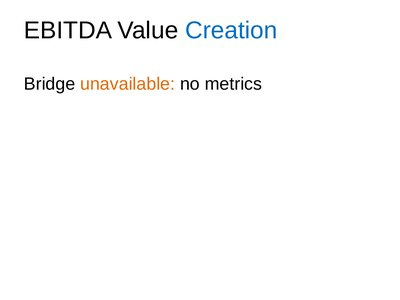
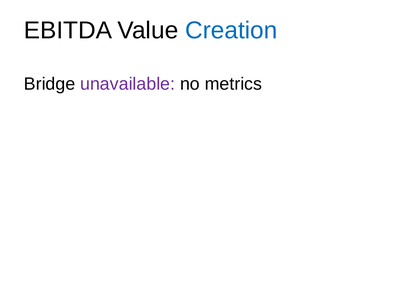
unavailable colour: orange -> purple (128, 84)
